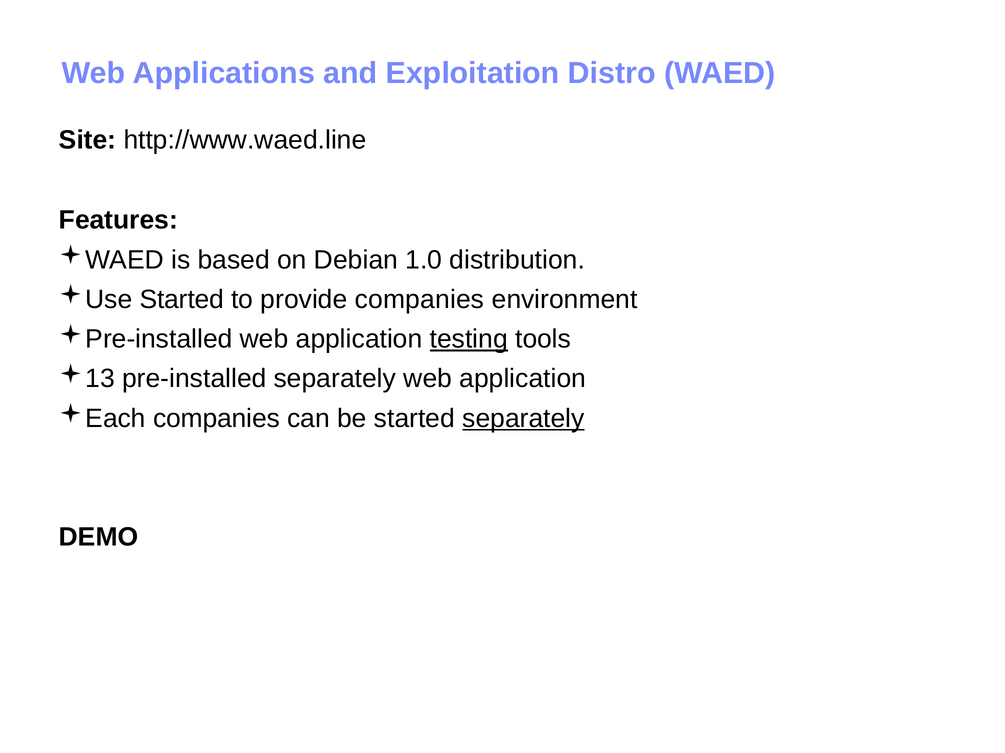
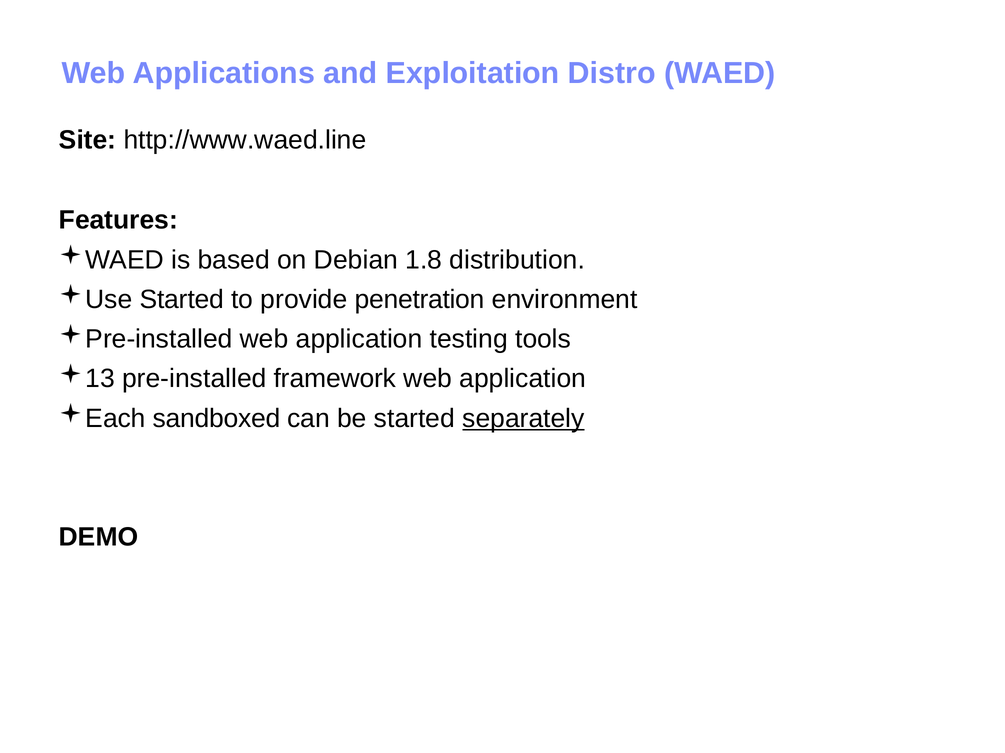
1.0: 1.0 -> 1.8 (424, 260)
provide companies: companies -> penetration (420, 300)
testing underline: present -> none (469, 339)
pre-installed separately: separately -> framework (335, 379)
companies: companies -> sandboxed (217, 419)
